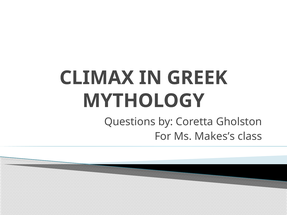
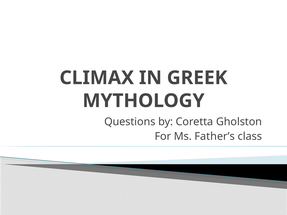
Makes’s: Makes’s -> Father’s (215, 137)
